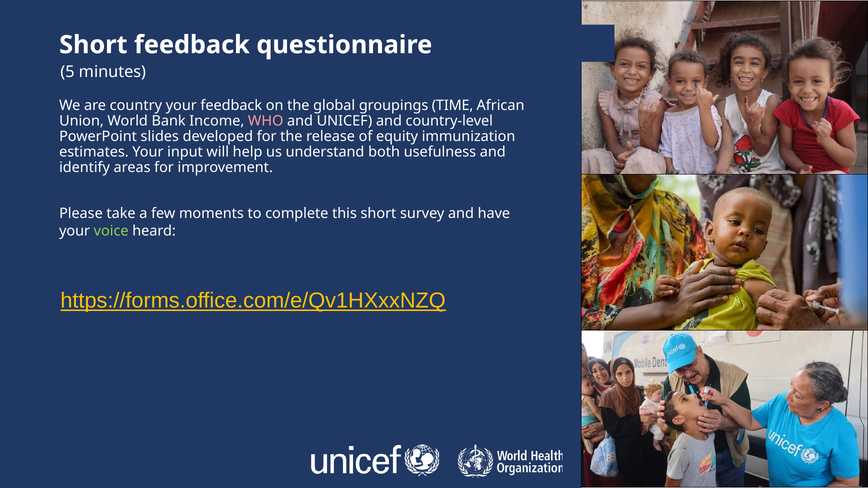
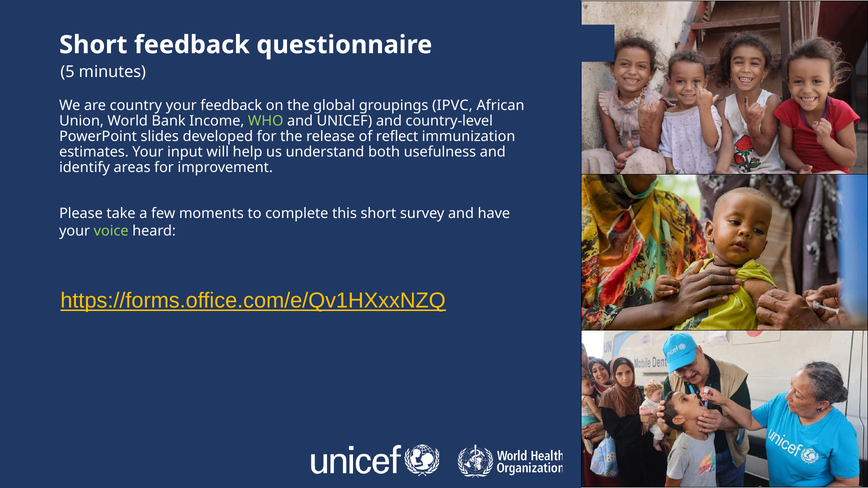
TIME: TIME -> IPVC (452, 105)
WHO colour: pink -> light green (266, 121)
equity: equity -> reflect (397, 137)
